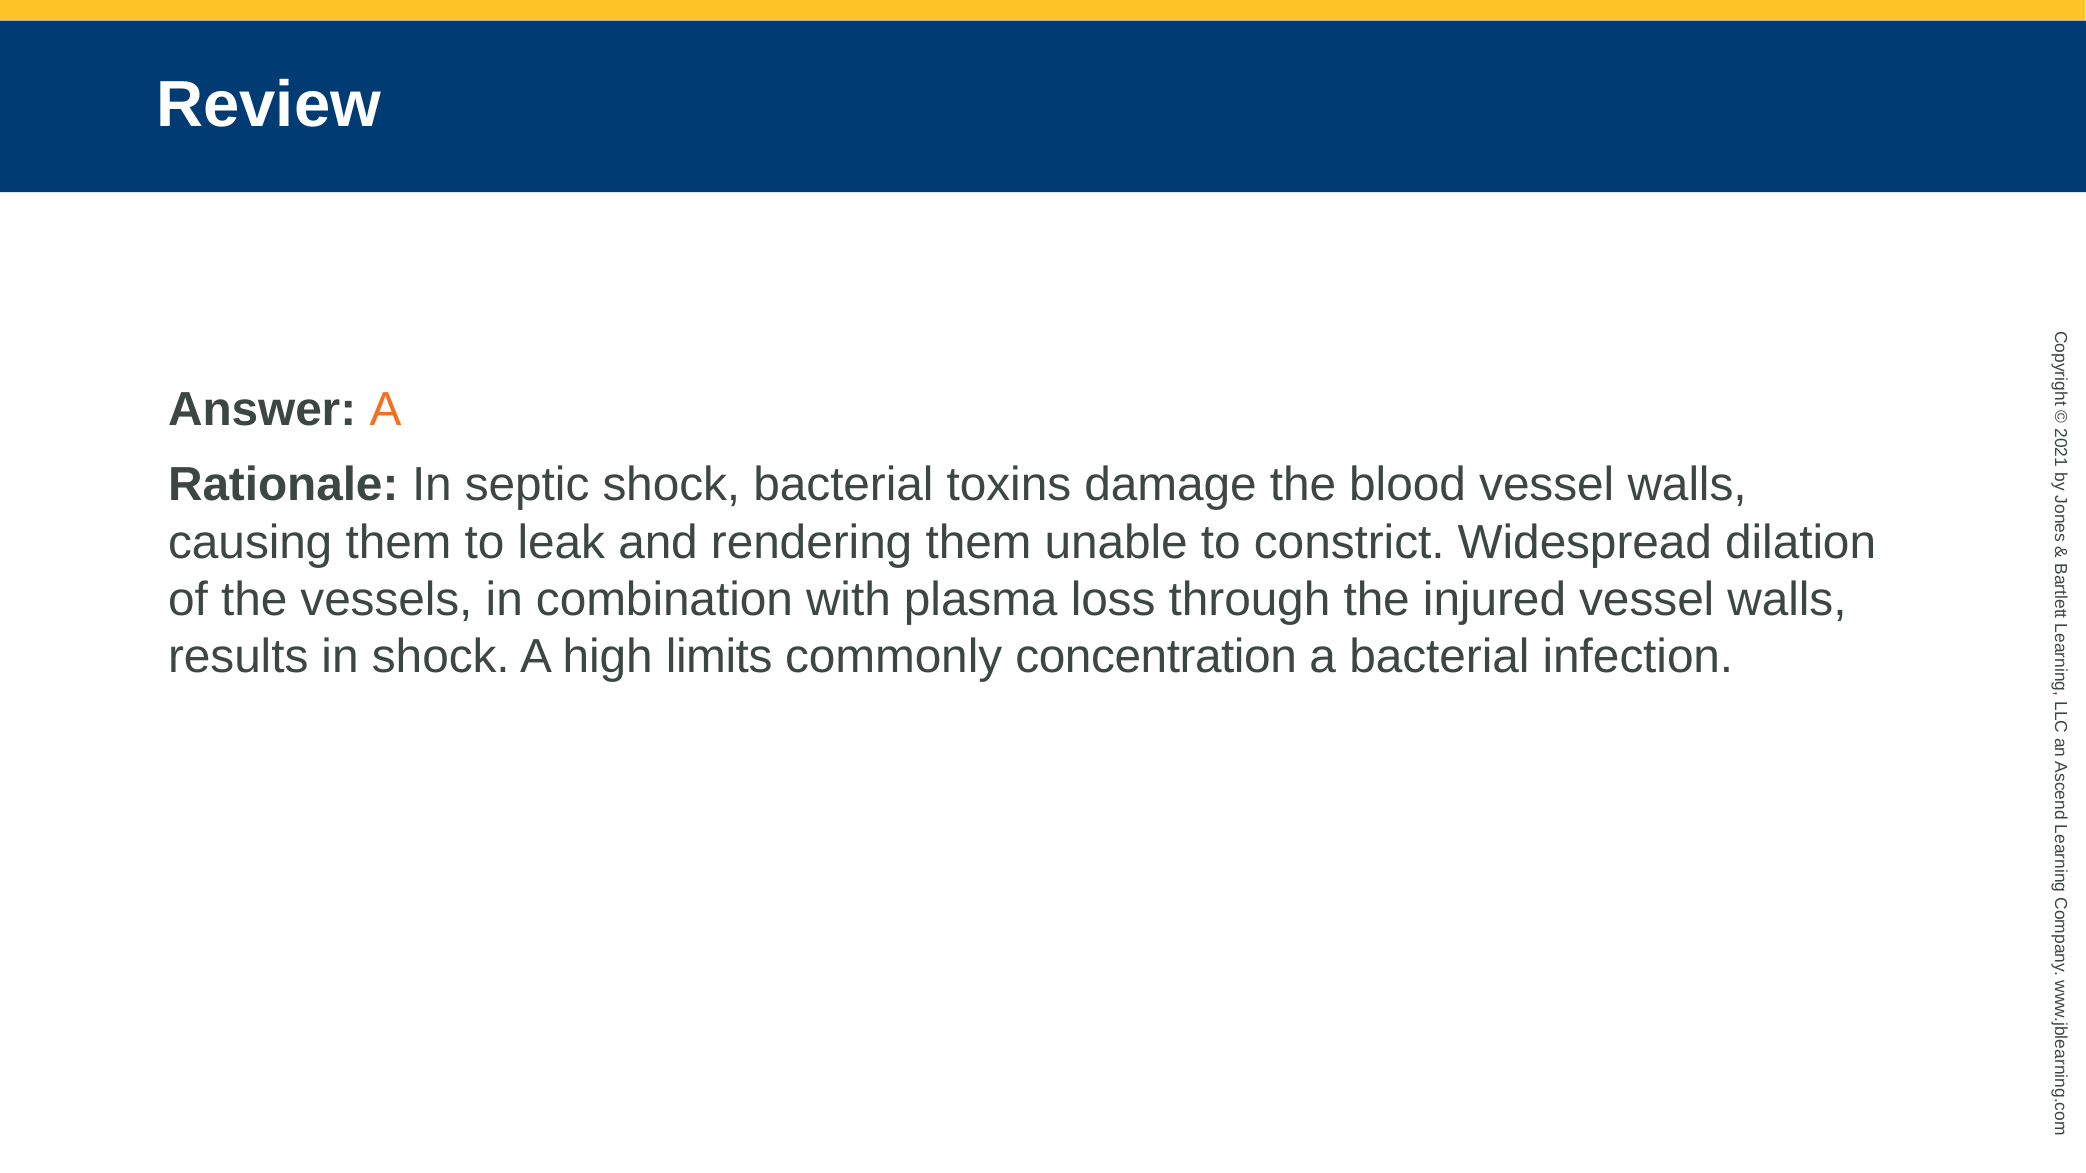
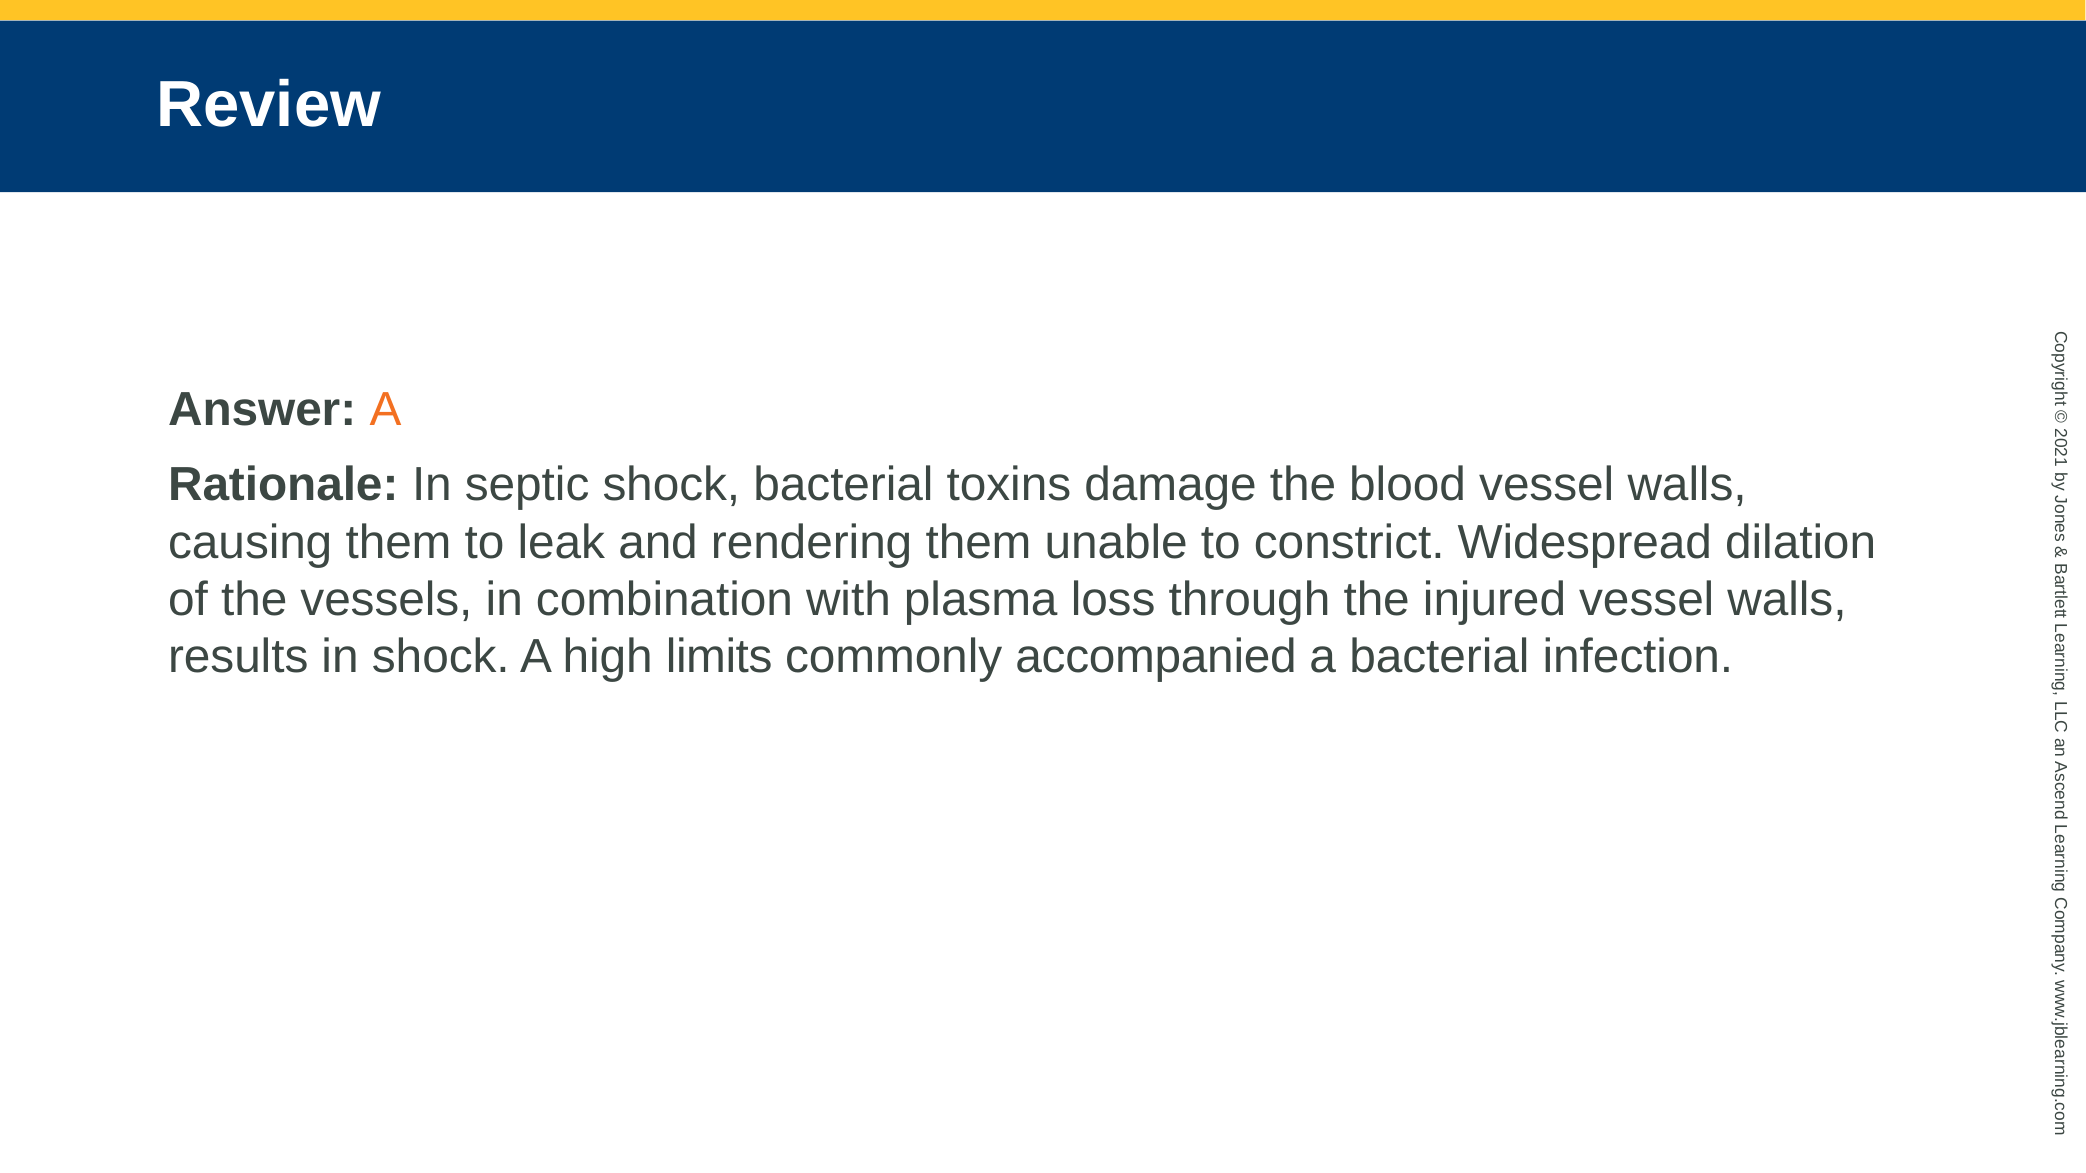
concentration: concentration -> accompanied (1156, 657)
